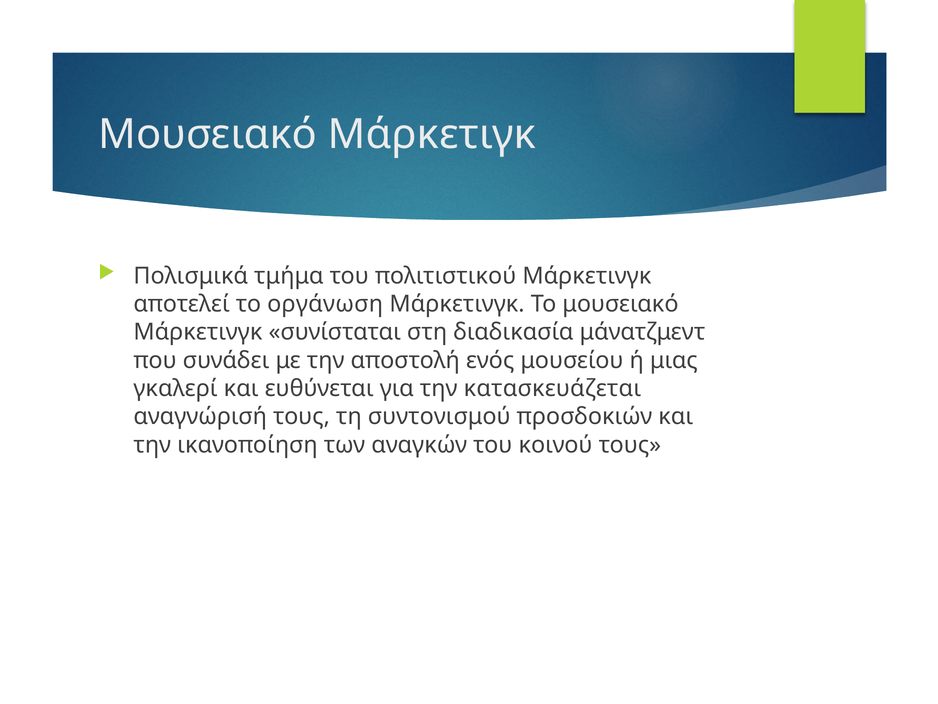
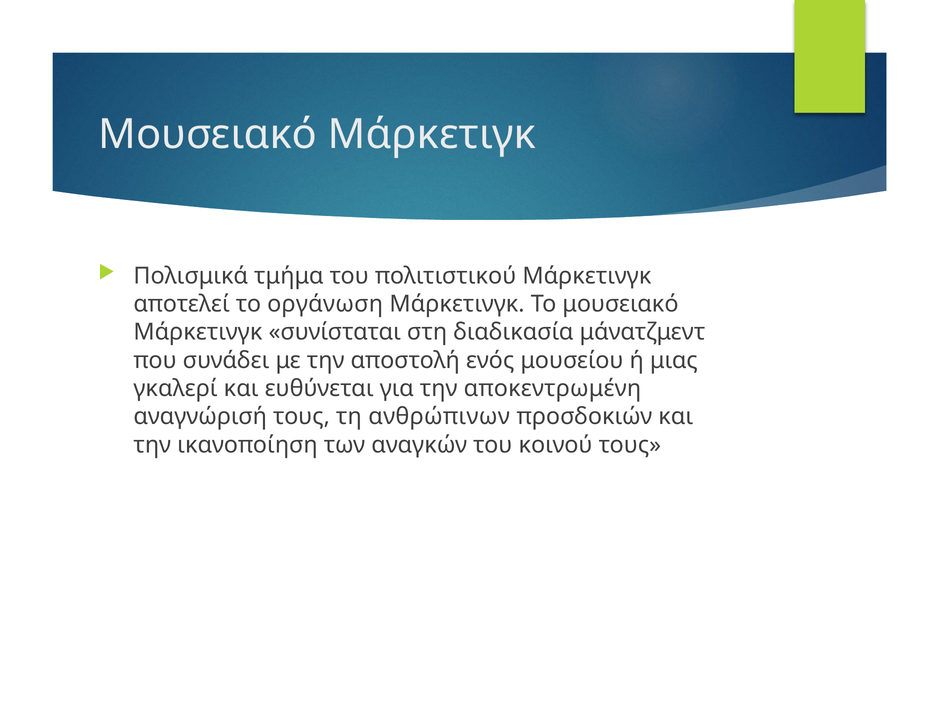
κατασκευάζεται: κατασκευάζεται -> αποκεντρωμένη (552, 388)
συντονισμού: συντονισμού -> ανθρώπινων (439, 416)
